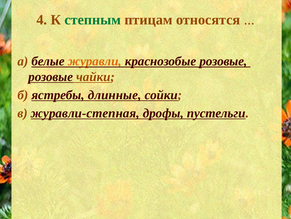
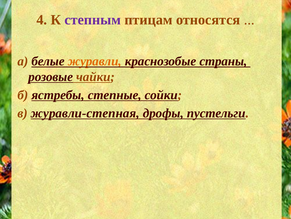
степным colour: green -> purple (93, 20)
краснозобые розовые: розовые -> страны (223, 61)
длинные: длинные -> степные (115, 95)
